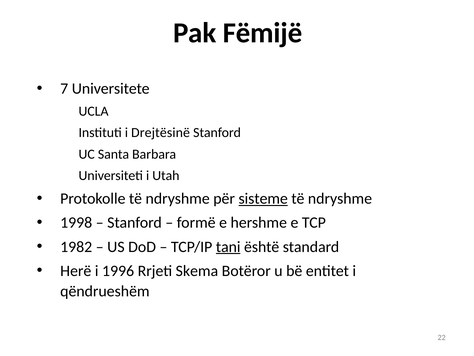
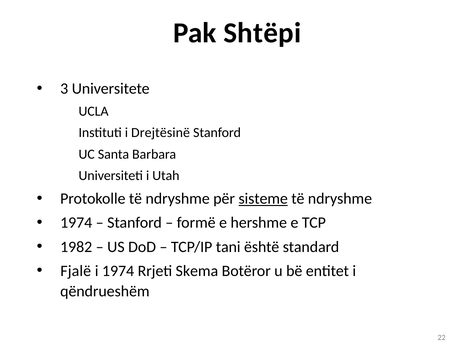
Fëmijë: Fëmijë -> Shtëpi (262, 33)
7: 7 -> 3 (64, 89)
1998: 1998 -> 1974 (76, 222)
tani underline: present -> none (228, 246)
Herë: Herë -> Fjalë (76, 270)
i 1996: 1996 -> 1974 (118, 270)
